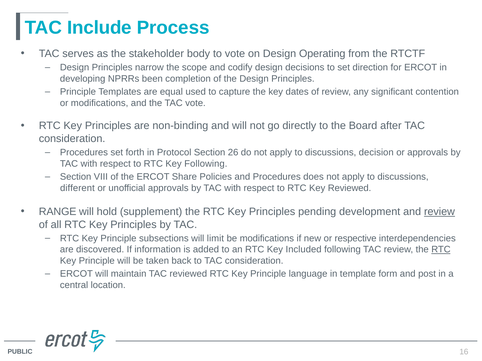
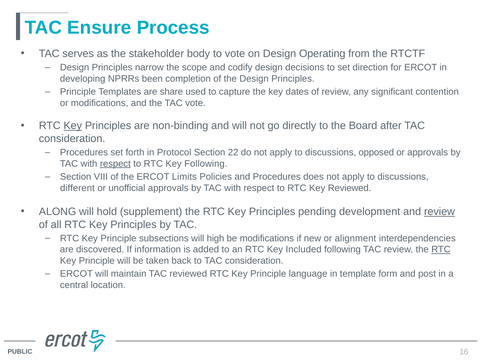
Include: Include -> Ensure (99, 28)
equal: equal -> share (171, 92)
Key underline: none -> present (73, 126)
26: 26 -> 22 (233, 153)
decision: decision -> opposed (376, 153)
respect underline: none -> present (115, 164)
Share: Share -> Limits (184, 177)
RANGE: RANGE -> ALONG (58, 212)
limit: limit -> high (216, 239)
respective: respective -> alignment (355, 239)
